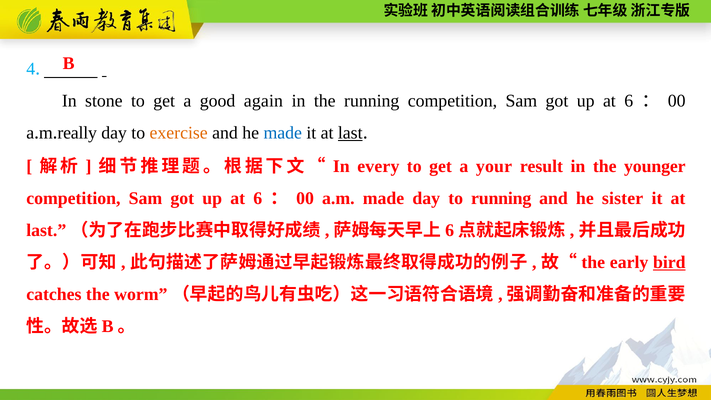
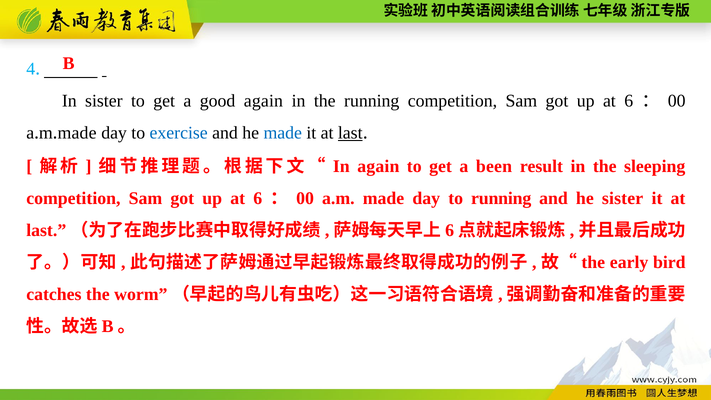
In stone: stone -> sister (104, 101)
really: really -> made (77, 133)
exercise colour: orange -> blue (179, 133)
In every: every -> again (378, 166)
your: your -> been (494, 166)
younger: younger -> sleeping (655, 166)
bird underline: present -> none (669, 262)
